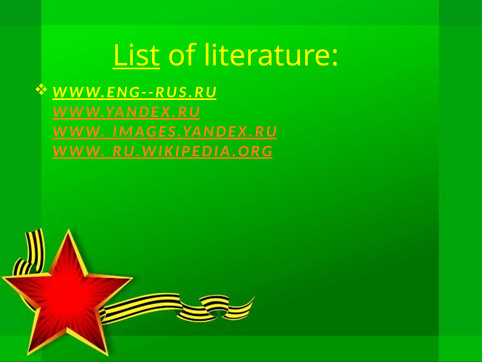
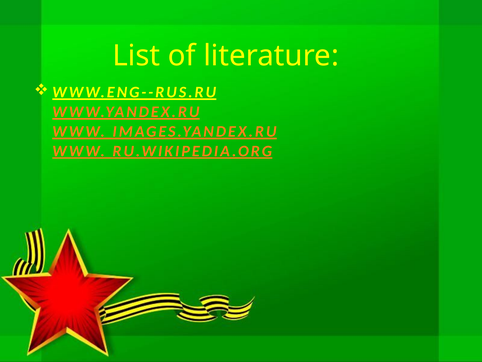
List underline: present -> none (136, 56)
